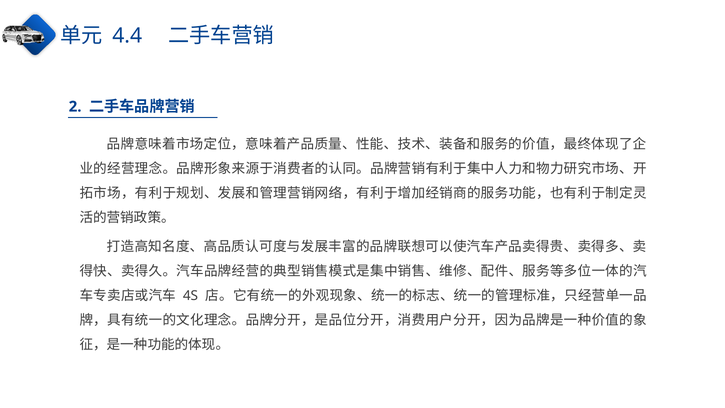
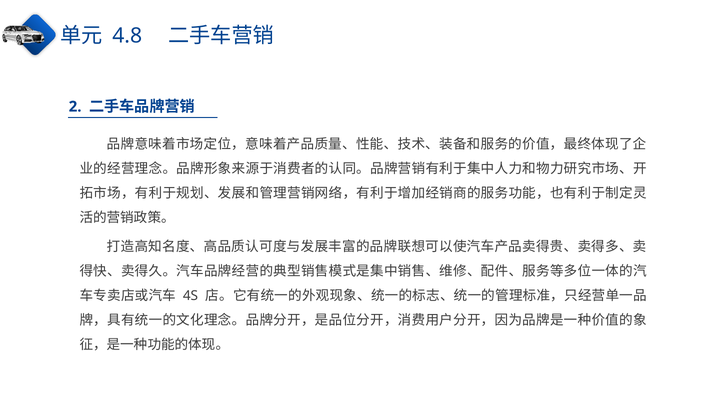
4.4: 4.4 -> 4.8 (127, 36)
